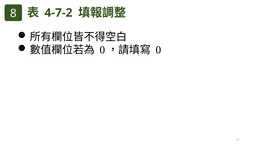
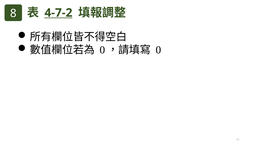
4-7-2 underline: none -> present (58, 13)
